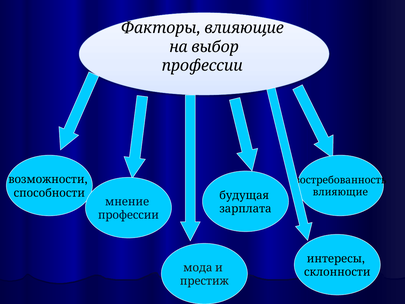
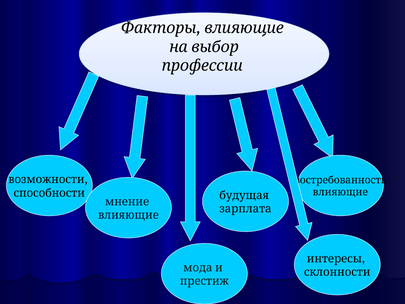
профессии: профессии -> влияющие (128, 215)
